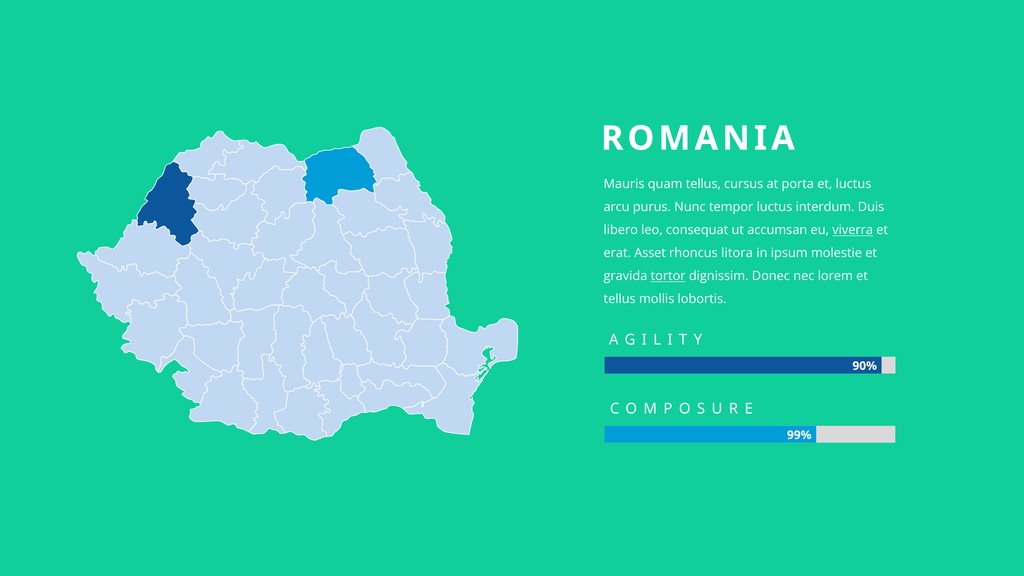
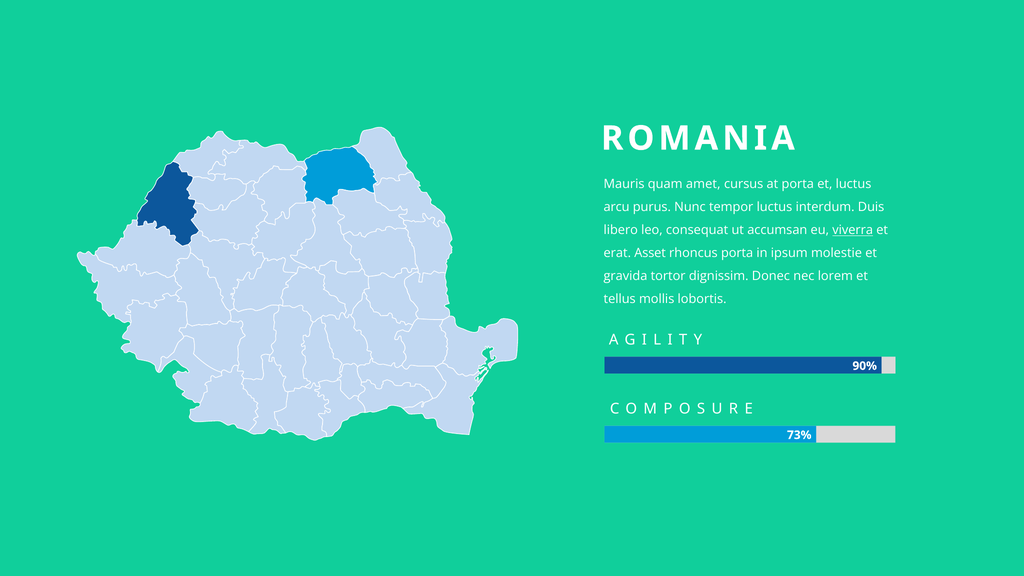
quam tellus: tellus -> amet (703, 184)
rhoncus litora: litora -> porta (737, 253)
tortor underline: present -> none (668, 276)
99%: 99% -> 73% (799, 435)
